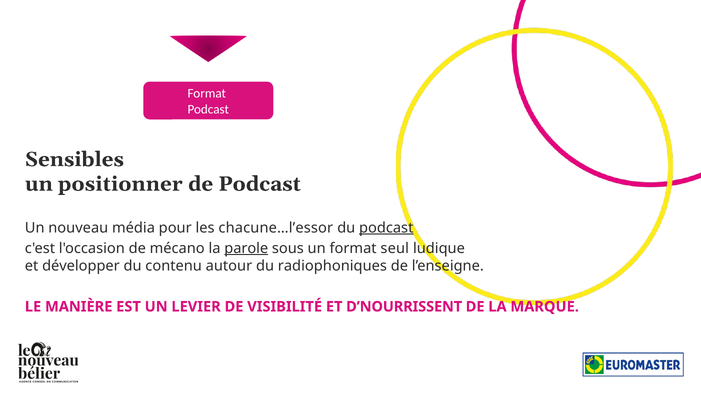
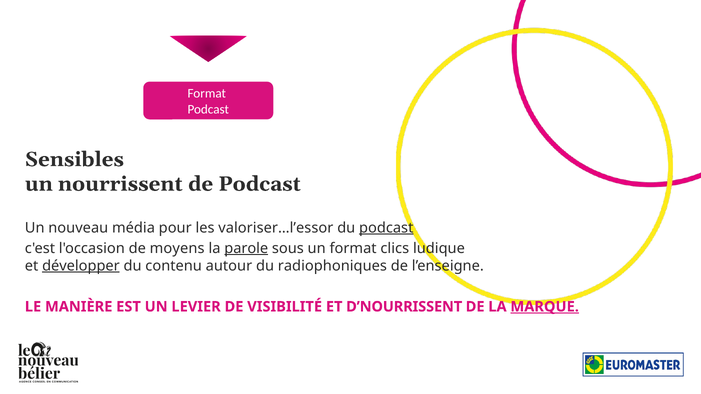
positionner: positionner -> nourrissent (120, 184)
chacune…l’essor: chacune…l’essor -> valoriser…l’essor (276, 228)
mécano: mécano -> moyens (177, 248)
seul: seul -> clics (395, 248)
développer underline: none -> present (81, 266)
MARQUE underline: none -> present (545, 307)
